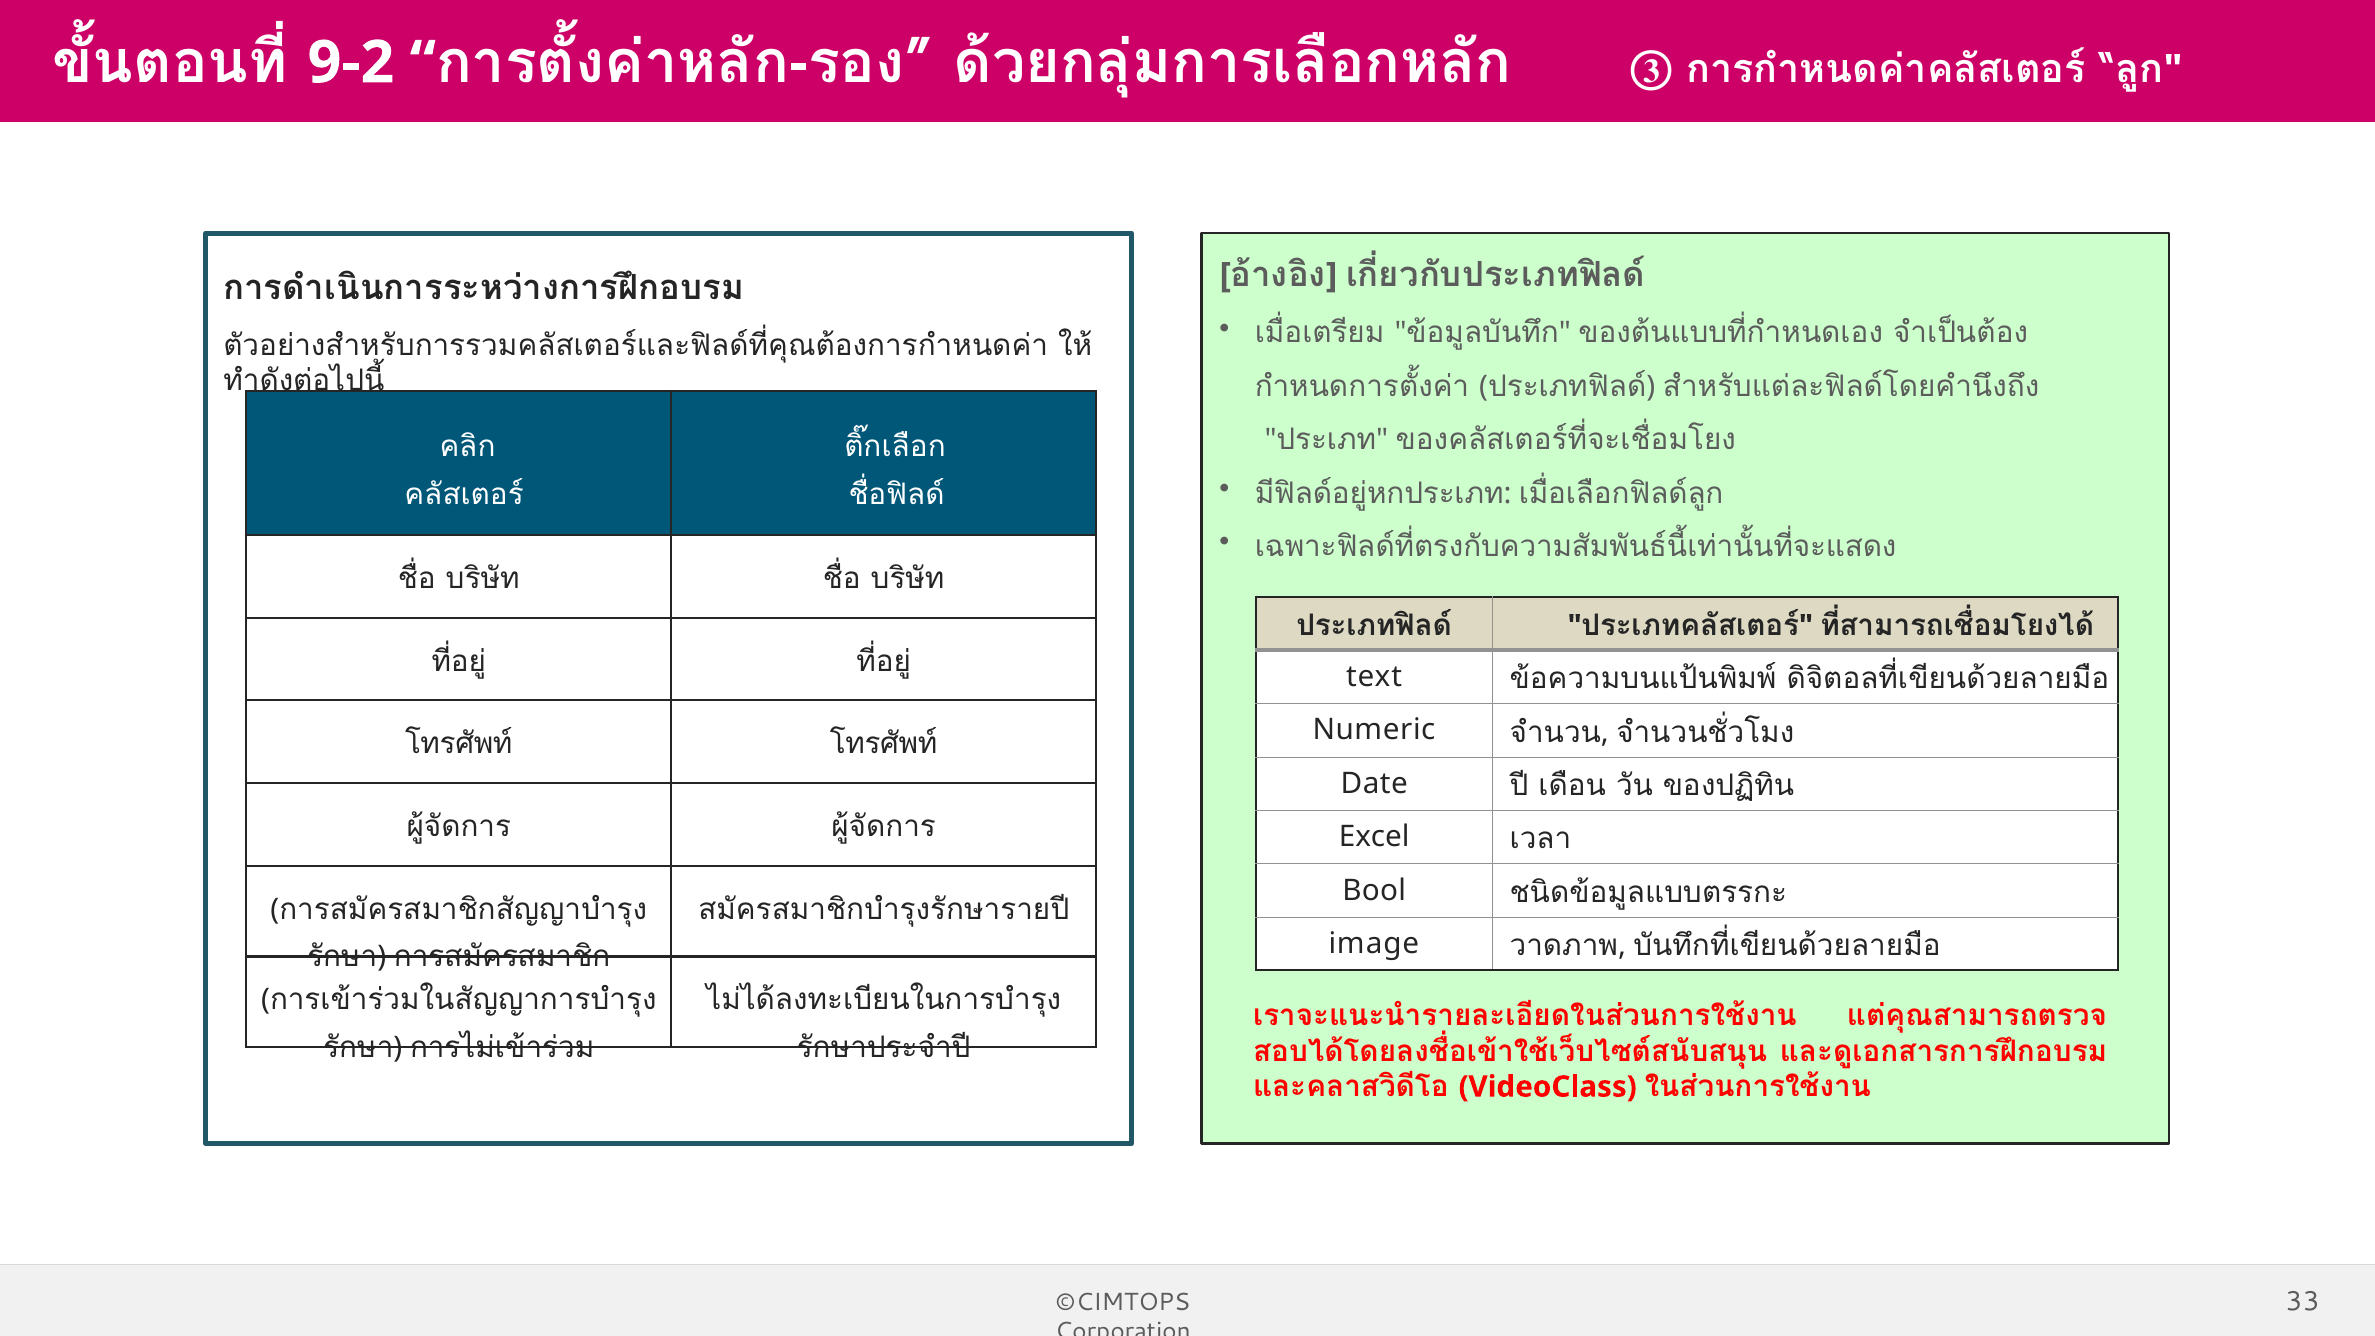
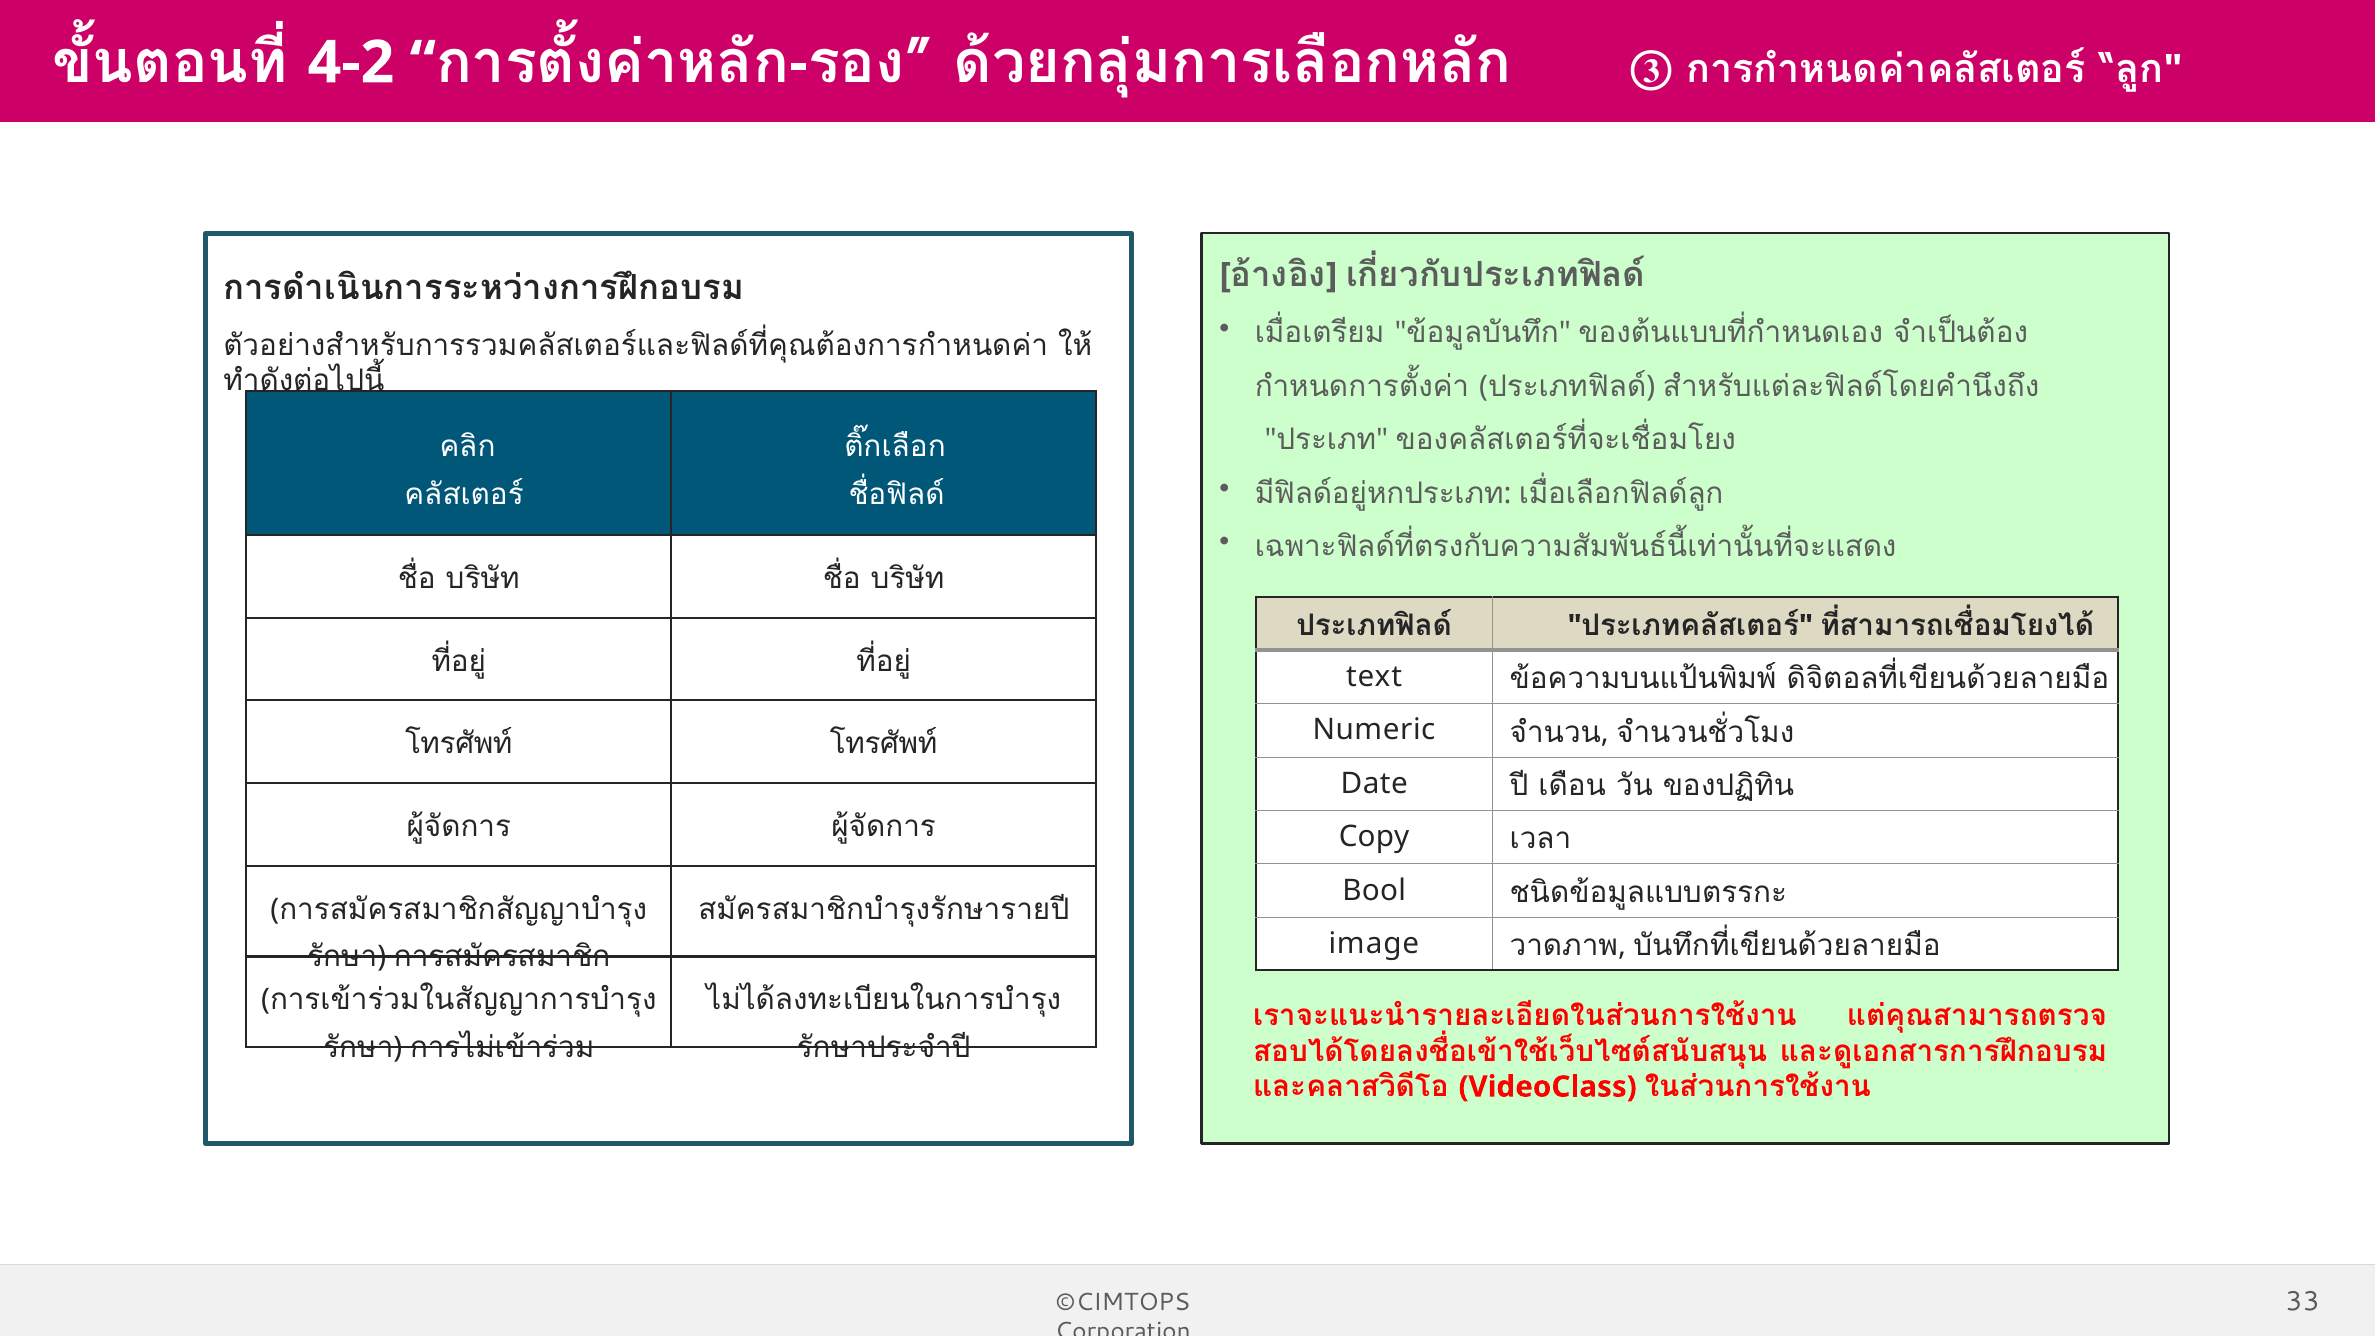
9-2: 9-2 -> 4-2 (351, 63)
Excel: Excel -> Copy (1374, 837)
